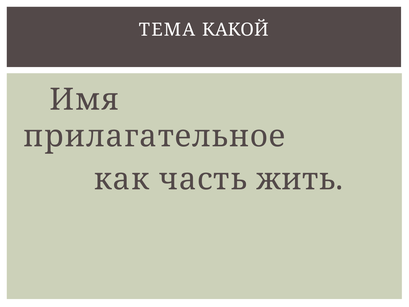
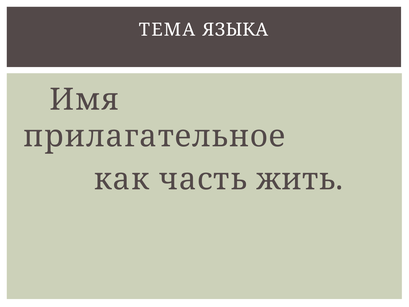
КАКОЙ: КАКОЙ -> ЯЗЫКА (235, 30)
